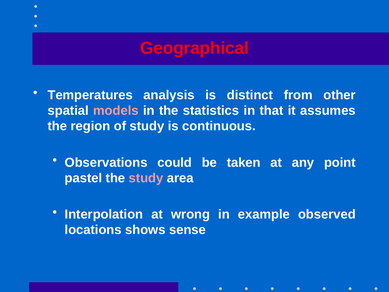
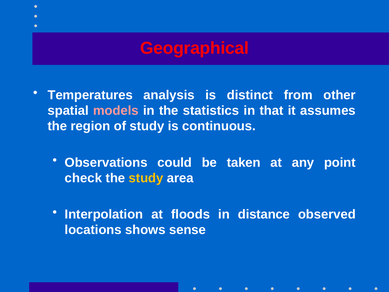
pastel: pastel -> check (83, 178)
study colour: pink -> yellow (146, 178)
wrong: wrong -> floods (191, 214)
example: example -> distance (264, 214)
